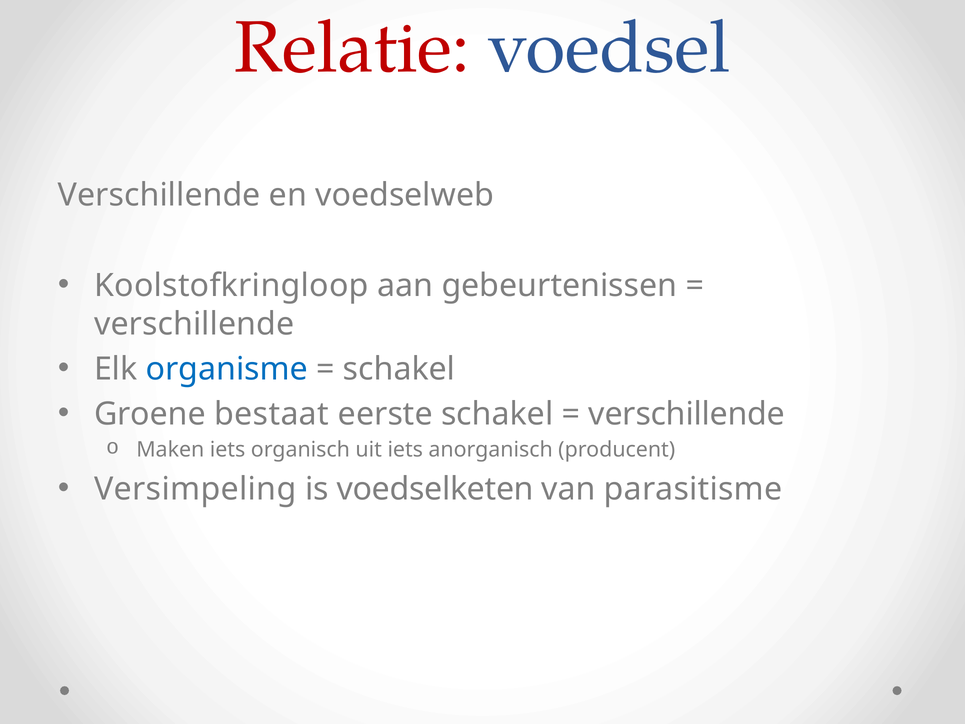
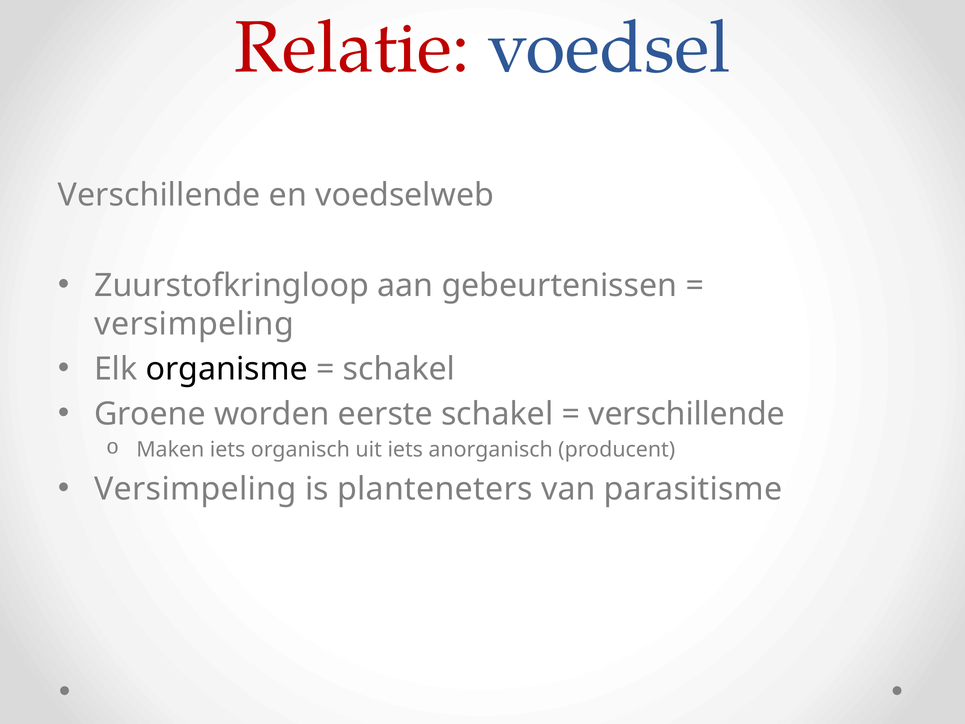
Koolstofkringloop: Koolstofkringloop -> Zuurstofkringloop (231, 285)
verschillende: verschillende -> versimpeling (194, 324)
organisme colour: blue -> black (227, 369)
bestaat: bestaat -> worden (272, 414)
voedselketen: voedselketen -> planteneters (435, 489)
